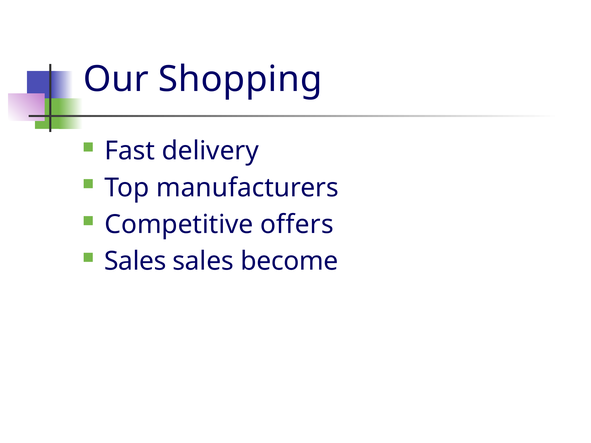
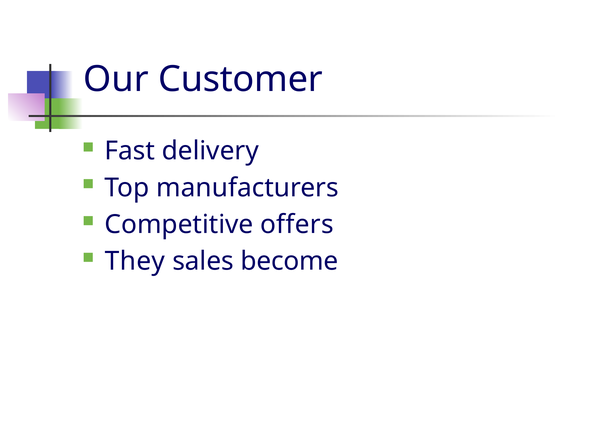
Shopping: Shopping -> Customer (240, 79)
Sales: Sales -> They (135, 261)
